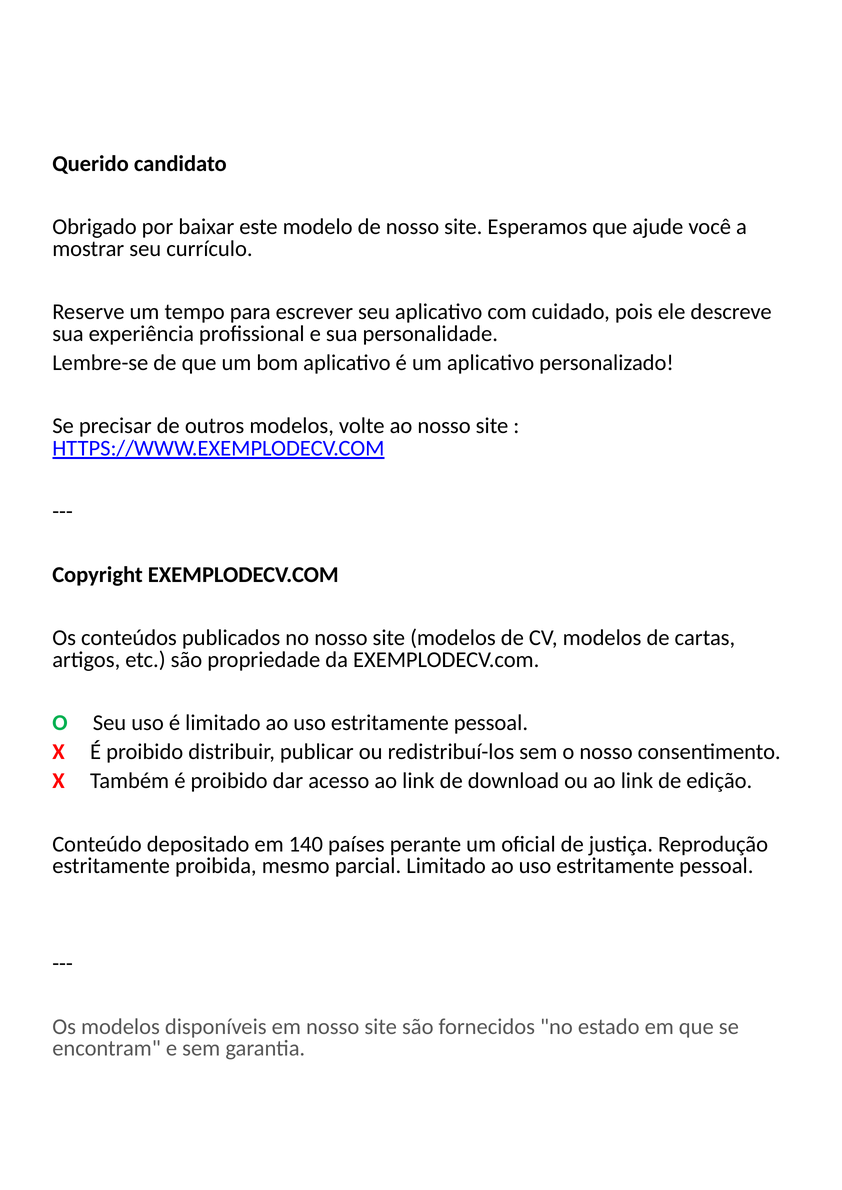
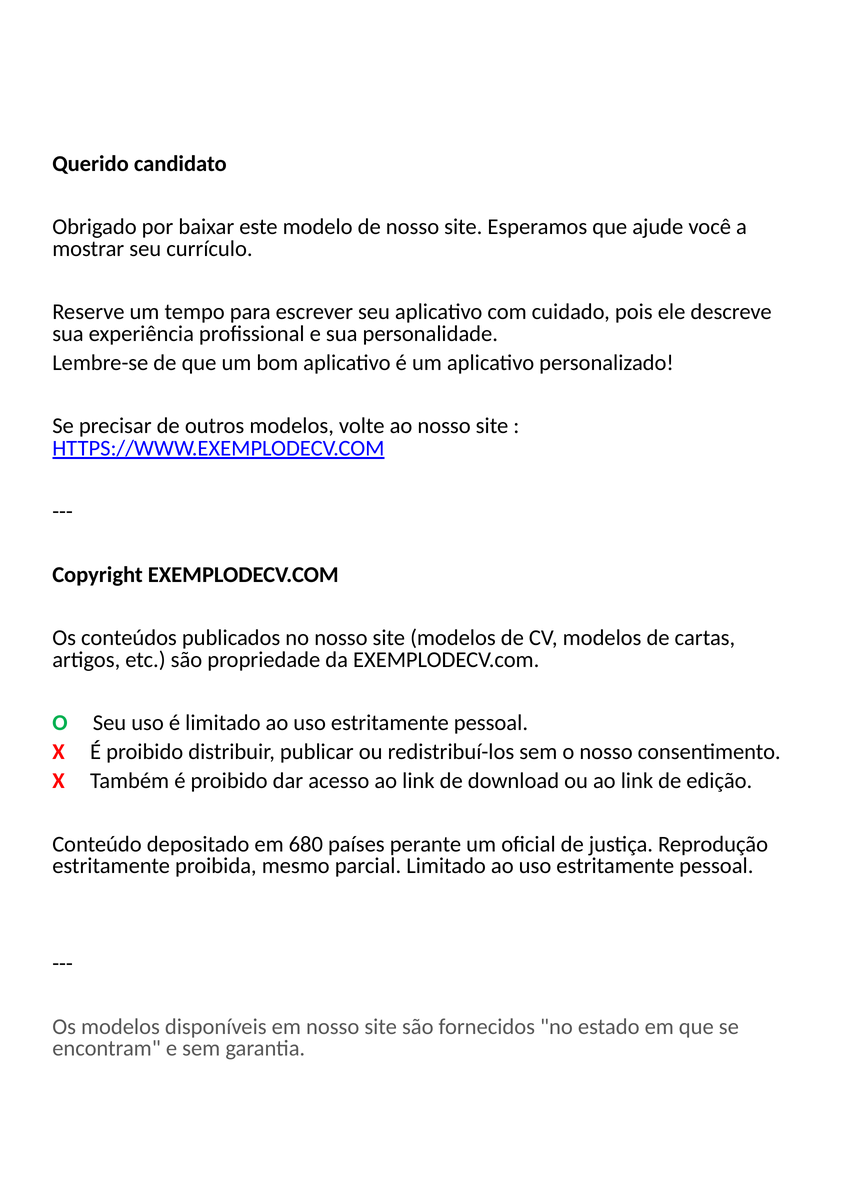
140: 140 -> 680 (306, 844)
